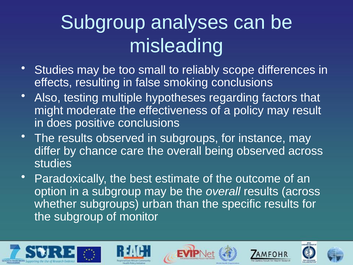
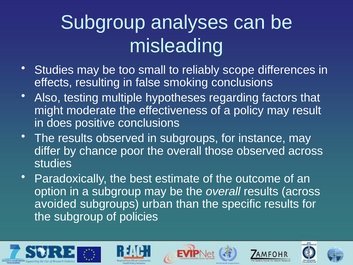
care: care -> poor (132, 151)
being: being -> those (219, 151)
whether: whether -> avoided (55, 204)
monitor: monitor -> policies (139, 217)
